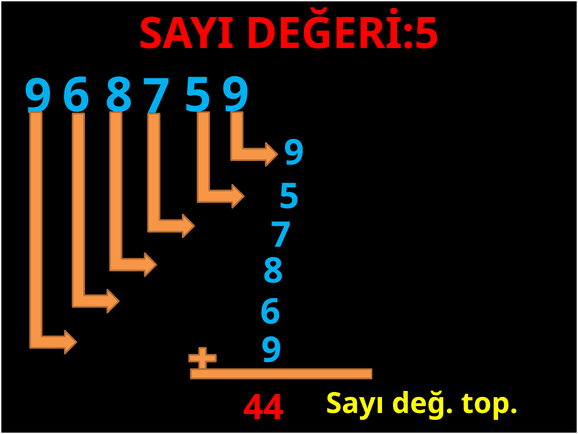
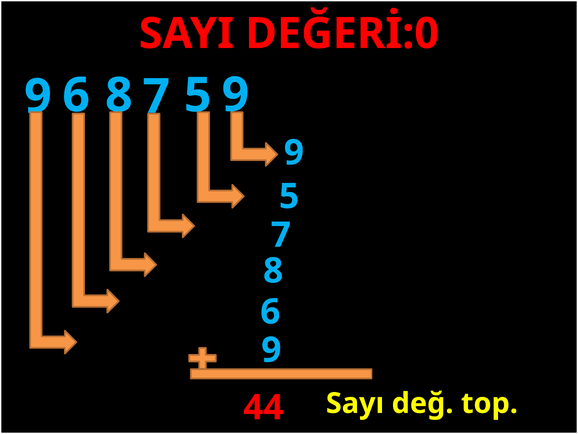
DEĞERİ:5: DEĞERİ:5 -> DEĞERİ:0 (342, 34)
